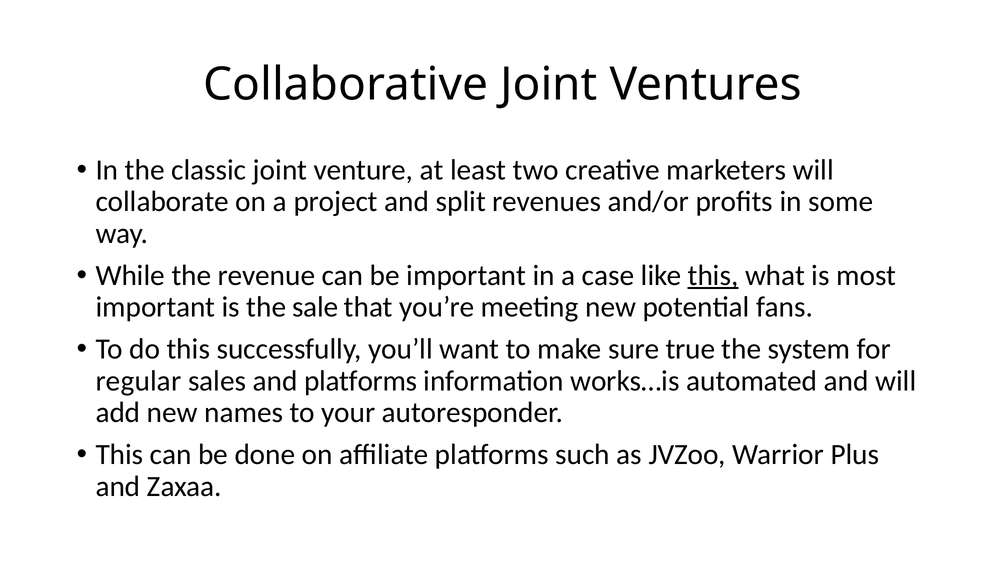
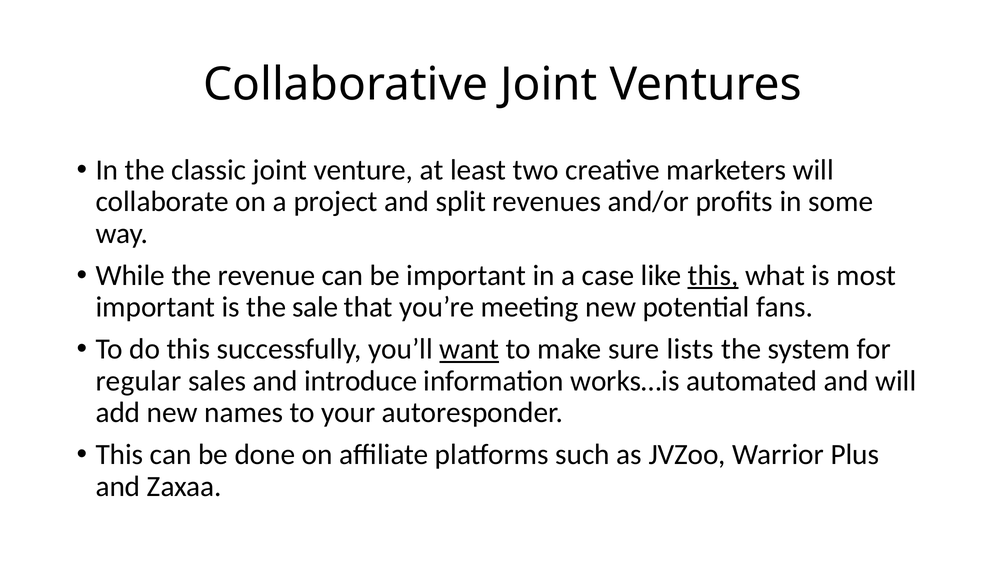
want underline: none -> present (469, 349)
true: true -> lists (690, 349)
and platforms: platforms -> introduce (361, 381)
